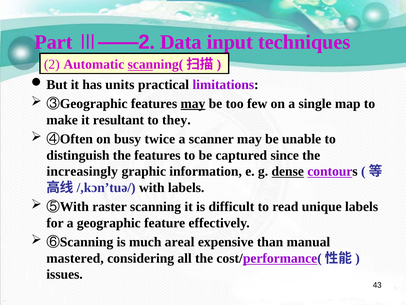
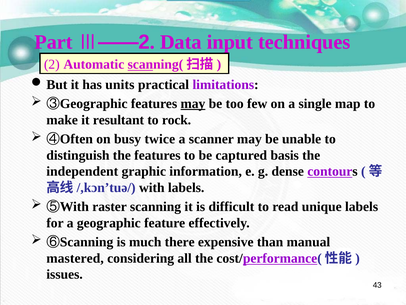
they: they -> rock (177, 120)
since: since -> basis (285, 155)
increasingly: increasingly -> independent (82, 171)
dense underline: present -> none (288, 171)
areal: areal -> there (180, 242)
